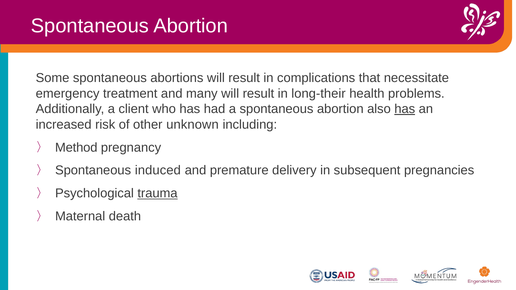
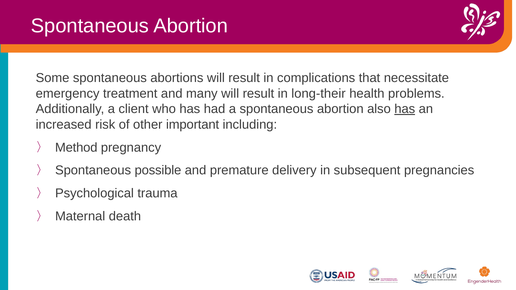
unknown: unknown -> important (193, 125)
induced: induced -> possible (158, 171)
trauma underline: present -> none (157, 194)
